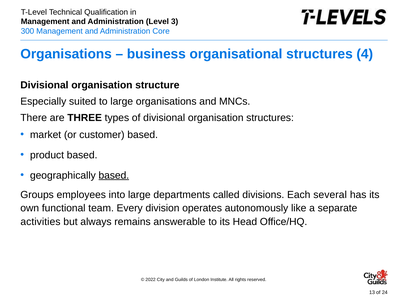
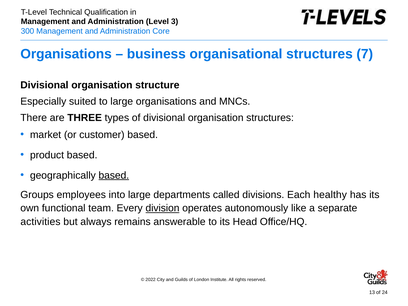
4: 4 -> 7 (365, 54)
several: several -> healthy (330, 195)
division underline: none -> present (163, 208)
